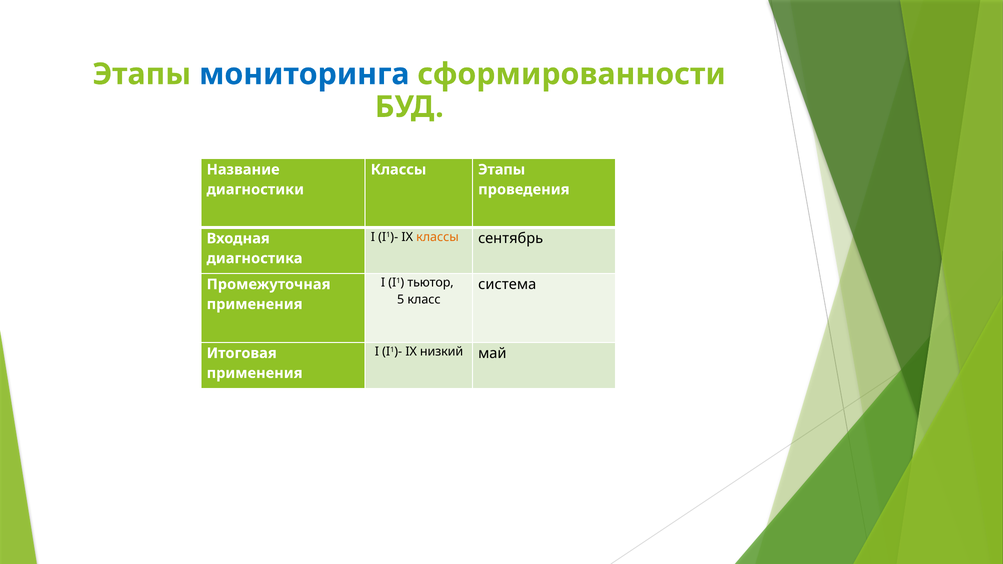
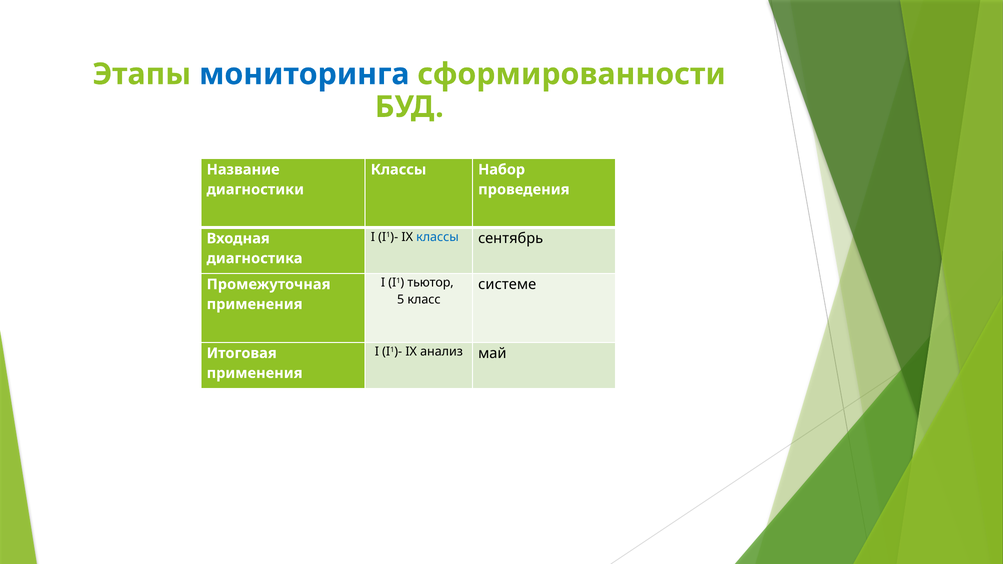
Классы Этапы: Этапы -> Набор (502, 170)
классы colour: orange -> blue (438, 237)
система: система -> системе (507, 284)
низкий: низкий -> анализ (442, 352)
